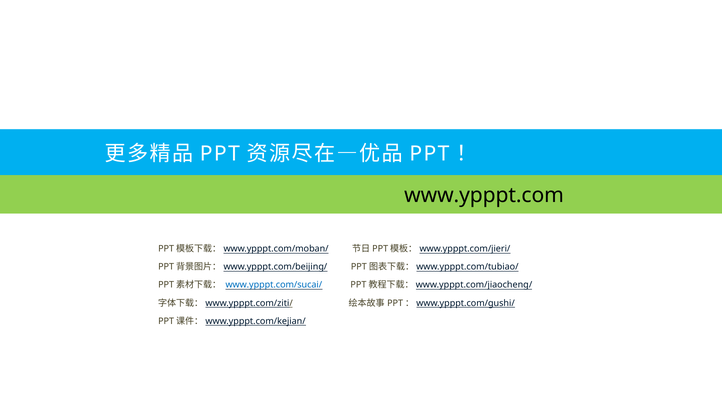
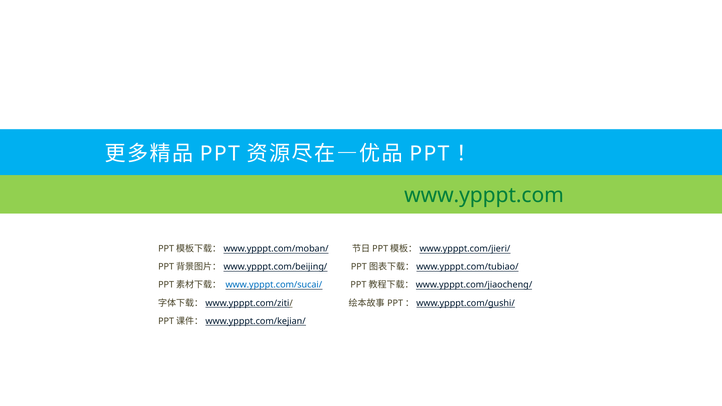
www.ypppt.com colour: black -> green (484, 196)
